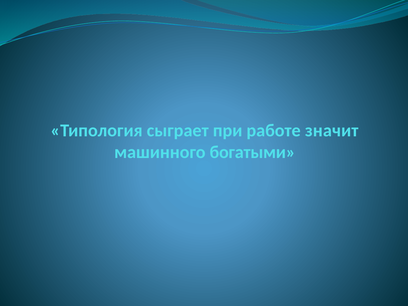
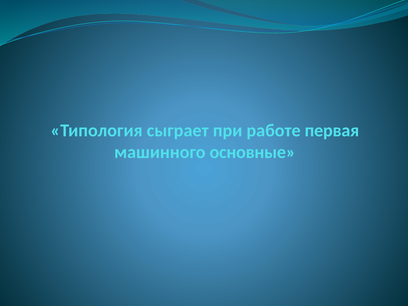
значит: значит -> первая (332, 130)
богатыми: богатыми -> основные (253, 152)
